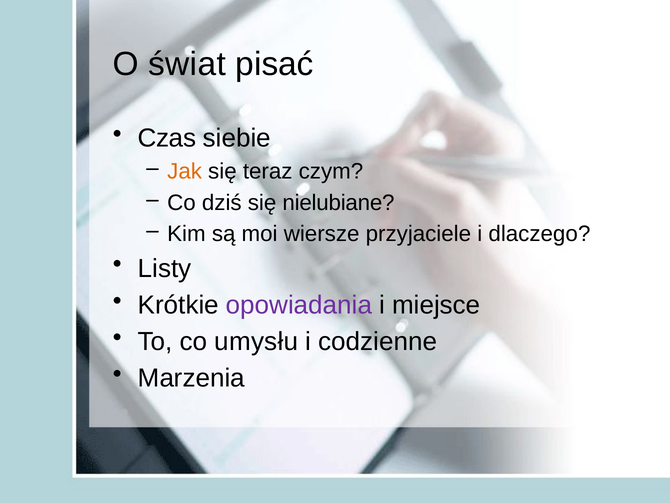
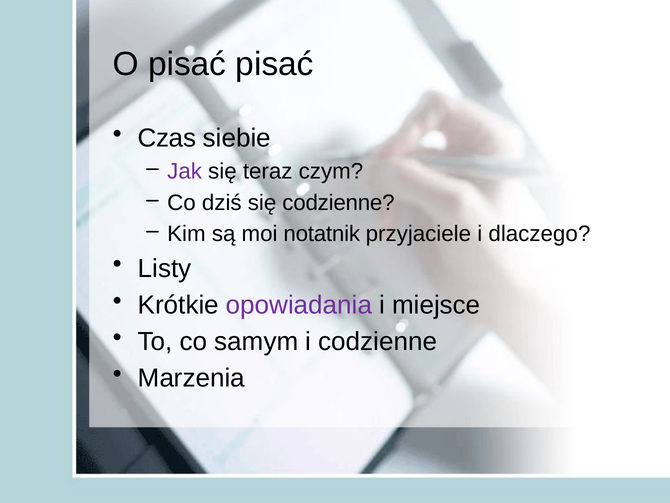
O świat: świat -> pisać (187, 64)
Jak colour: orange -> purple (185, 171)
się nielubiane: nielubiane -> codzienne (338, 203)
wiersze: wiersze -> notatnik (322, 234)
umysłu: umysłu -> samym (256, 341)
